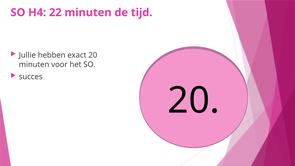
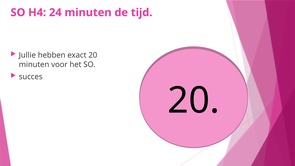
22: 22 -> 24 (55, 13)
